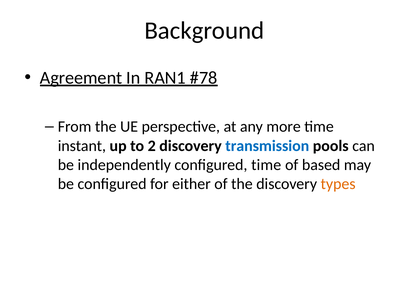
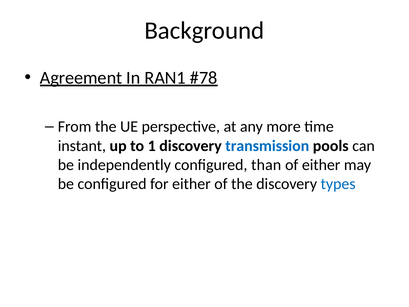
2: 2 -> 1 (152, 146)
configured time: time -> than (266, 165)
of based: based -> either (321, 165)
types colour: orange -> blue (338, 184)
